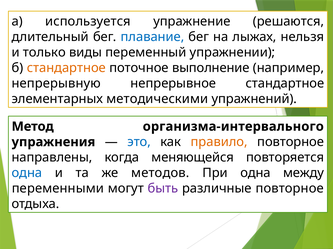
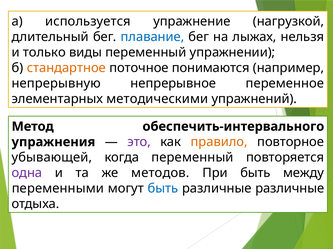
решаются: решаются -> нагрузкой (289, 21)
выполнение: выполнение -> понимаются (211, 68)
непрерывное стандартное: стандартное -> переменное (285, 84)
организма-интервального: организма-интервального -> обеспечить-интервального (233, 127)
это colour: blue -> purple (139, 142)
направлены: направлены -> убывающей (52, 158)
когда меняющейся: меняющейся -> переменный (193, 158)
одна colour: blue -> purple (27, 174)
При одна: одна -> быть (255, 174)
быть colour: purple -> blue (163, 189)
различные повторное: повторное -> различные (290, 189)
